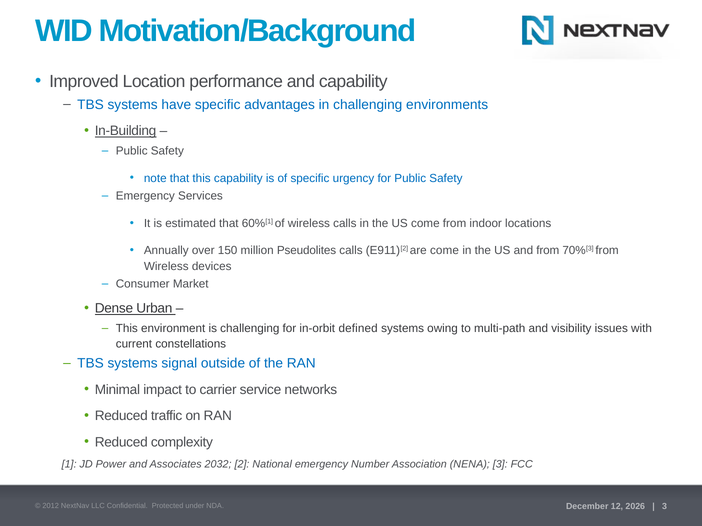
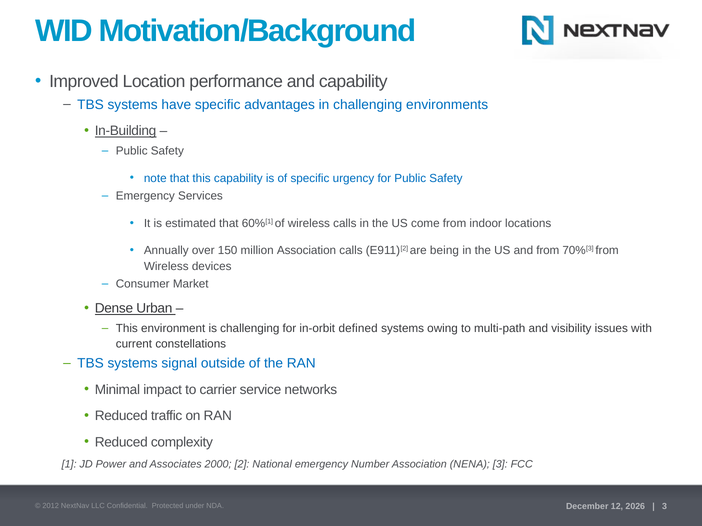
million Pseudolites: Pseudolites -> Association (307, 251)
are come: come -> being (444, 251)
2032: 2032 -> 2000 (218, 465)
